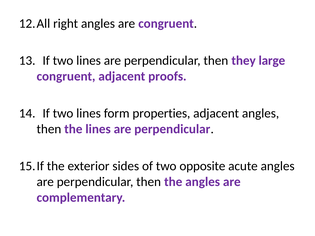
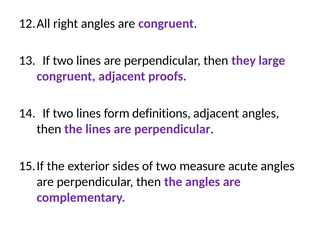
properties: properties -> definitions (161, 113)
opposite: opposite -> measure (202, 166)
